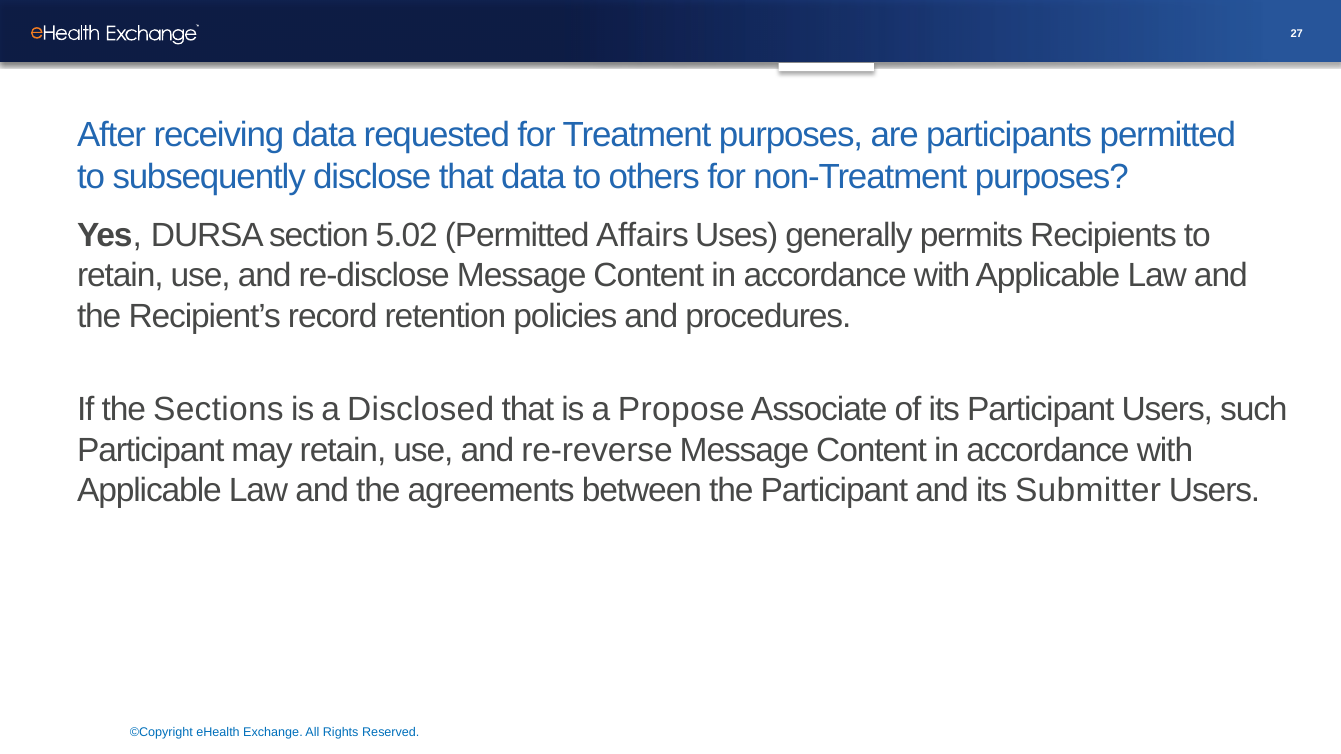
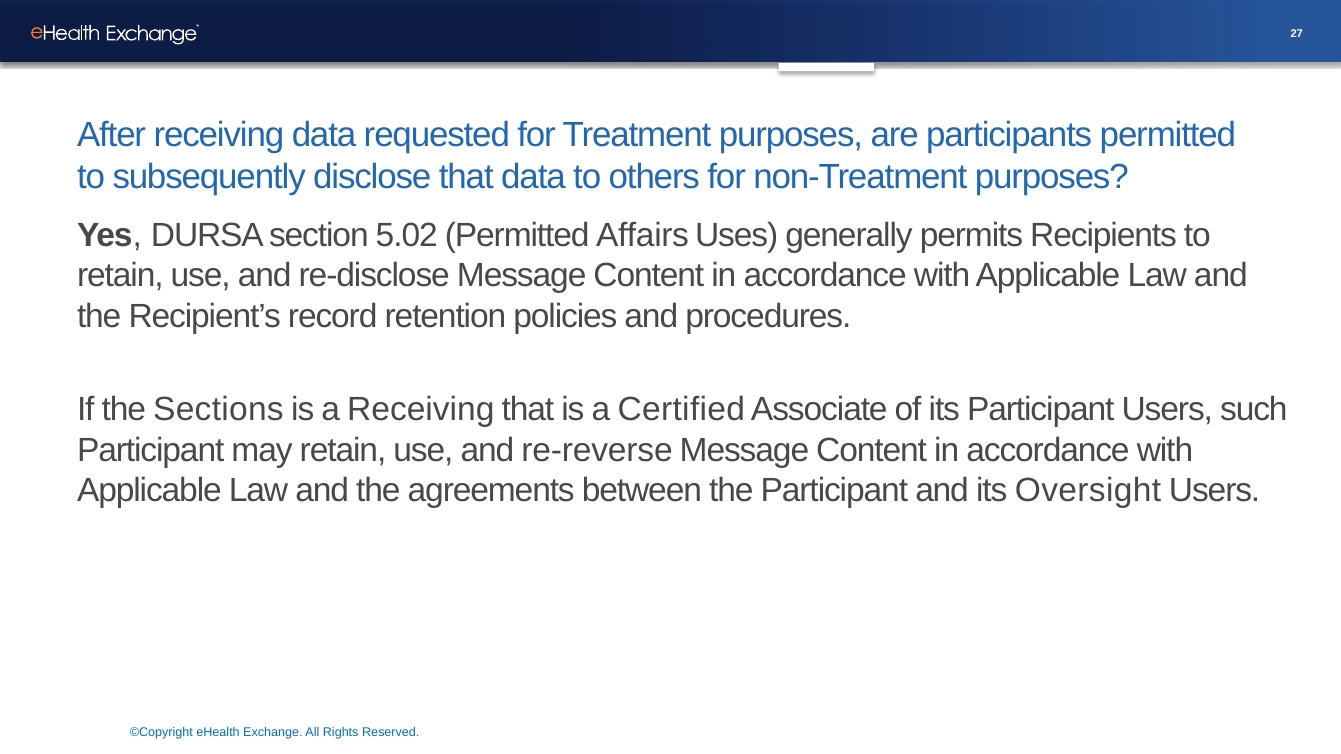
a Disclosed: Disclosed -> Receiving (421, 410)
Propose: Propose -> Certified (681, 410)
Submitter: Submitter -> Oversight (1088, 491)
